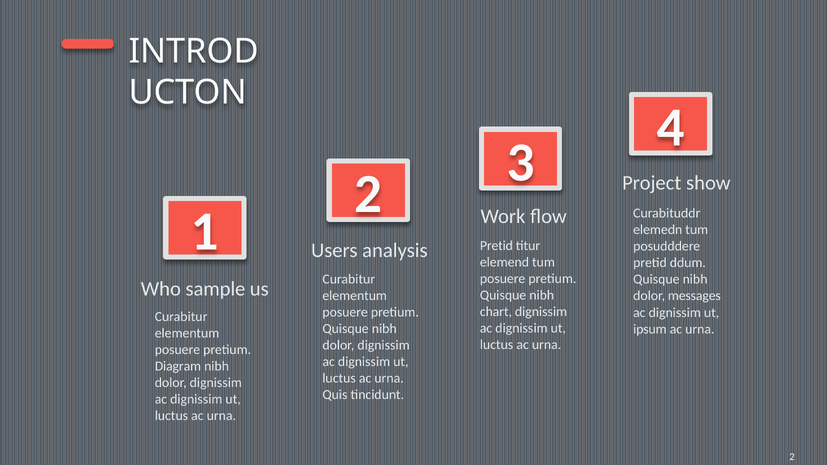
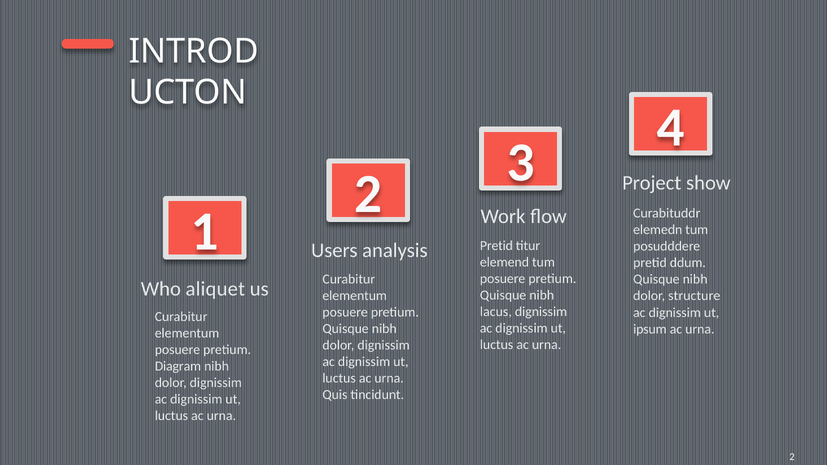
sample: sample -> aliquet (215, 289)
messages: messages -> structure (694, 296)
chart: chart -> lacus (496, 312)
